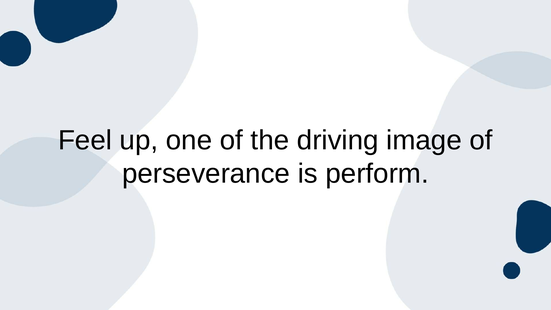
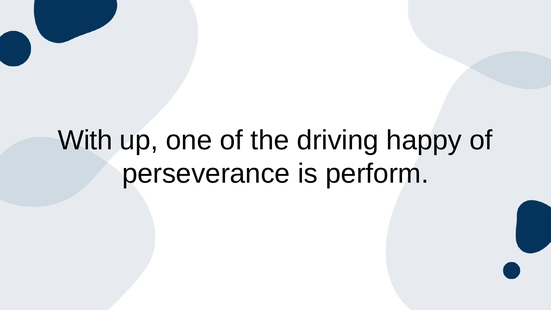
Feel: Feel -> With (85, 140)
image: image -> happy (424, 140)
